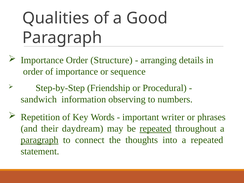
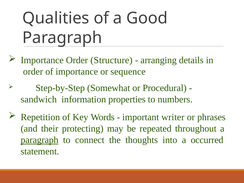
Friendship: Friendship -> Somewhat (109, 88)
observing: observing -> properties (127, 99)
daydream: daydream -> protecting (83, 129)
repeated underline: present -> none (156, 129)
a repeated: repeated -> occurred (207, 140)
